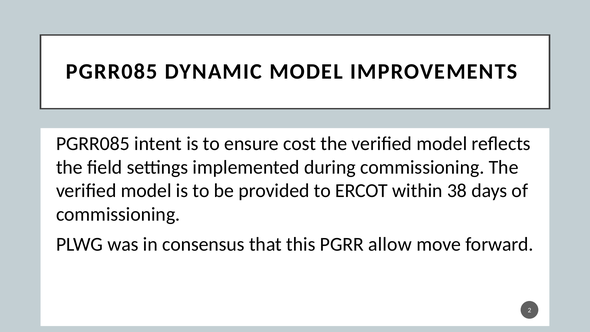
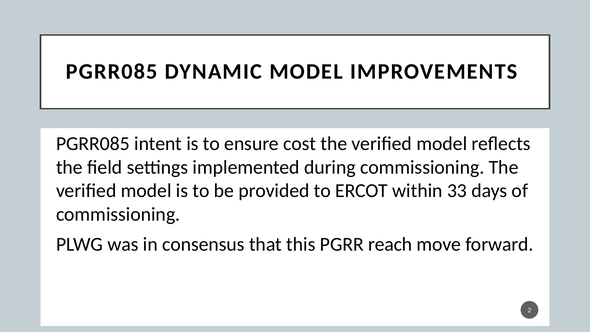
38: 38 -> 33 (457, 191)
allow: allow -> reach (390, 244)
